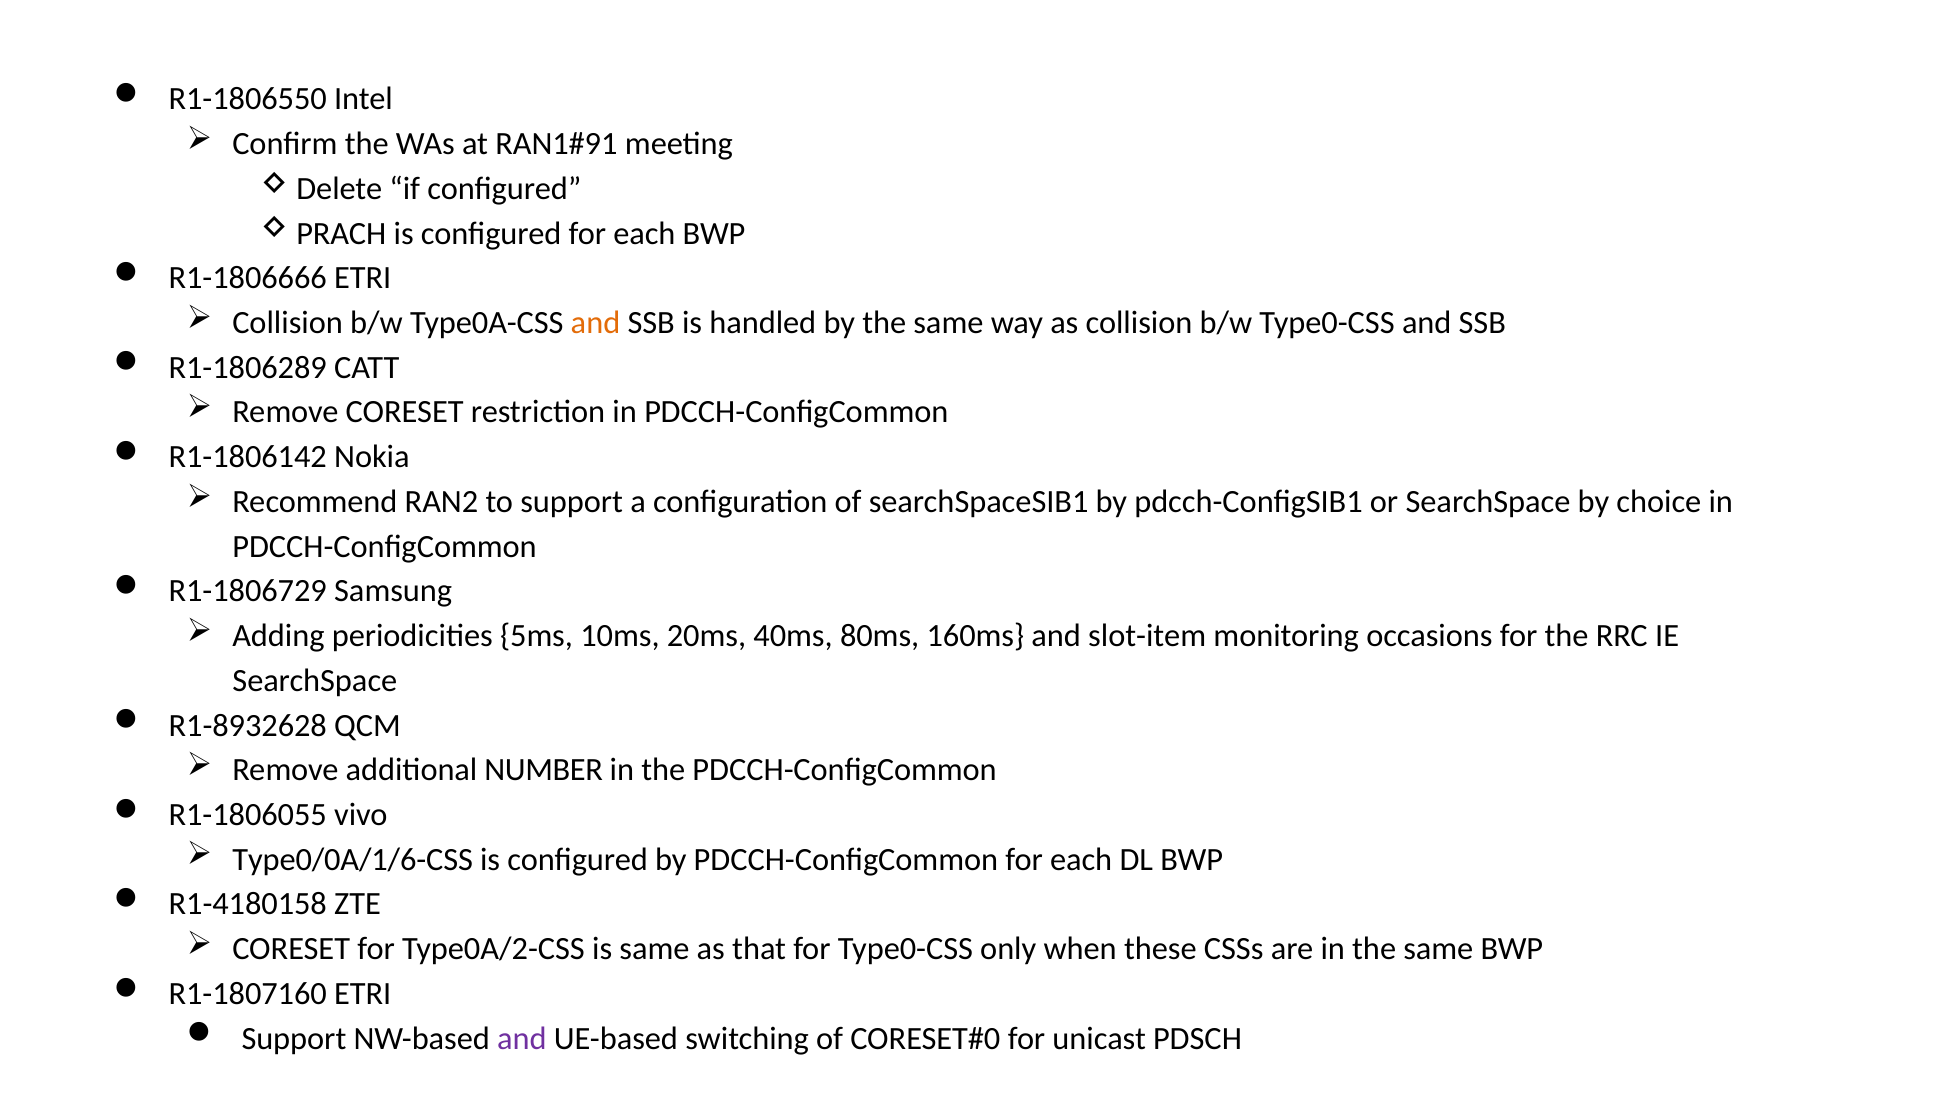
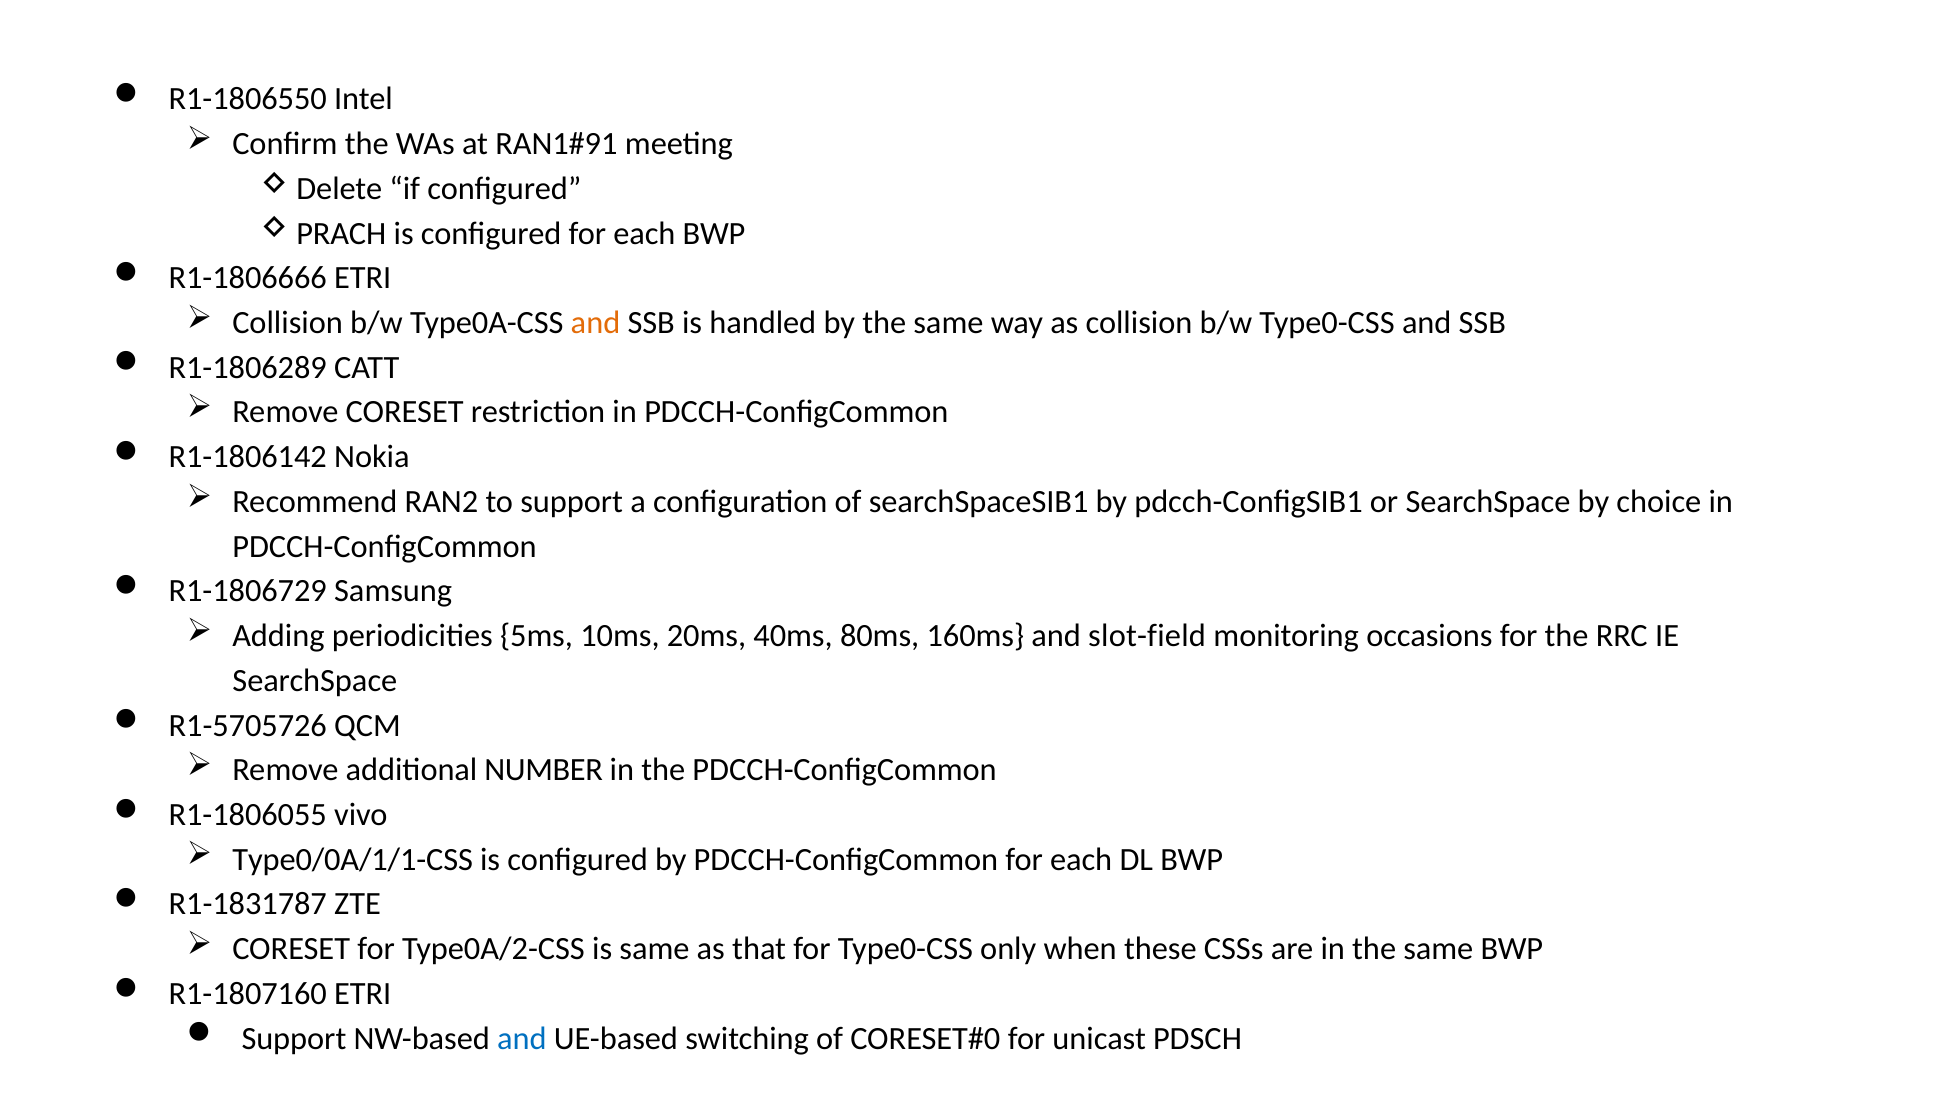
slot-item: slot-item -> slot-field (1147, 636)
R1-8932628: R1-8932628 -> R1-5705726 (248, 725)
Type0/0A/1/6-CSS: Type0/0A/1/6-CSS -> Type0/0A/1/1-CSS (353, 859)
R1-4180158: R1-4180158 -> R1-1831787 (248, 904)
and colour: purple -> blue (522, 1038)
